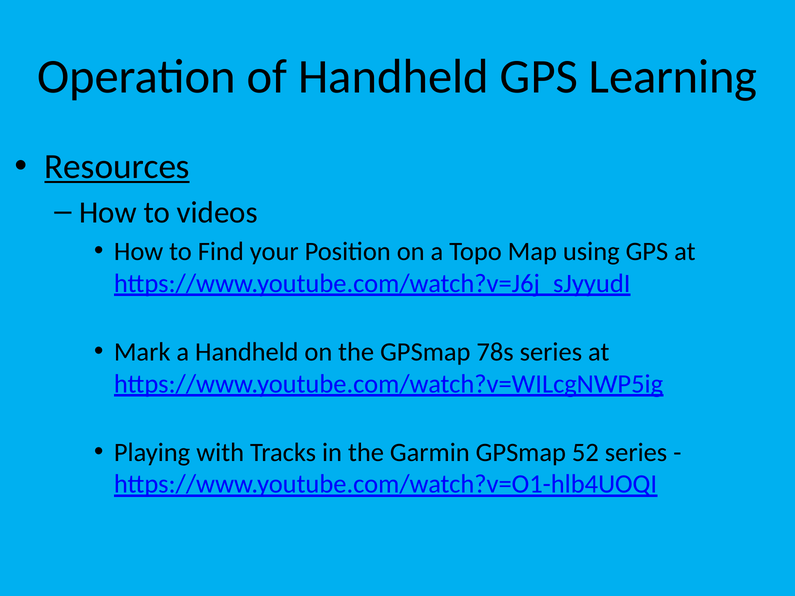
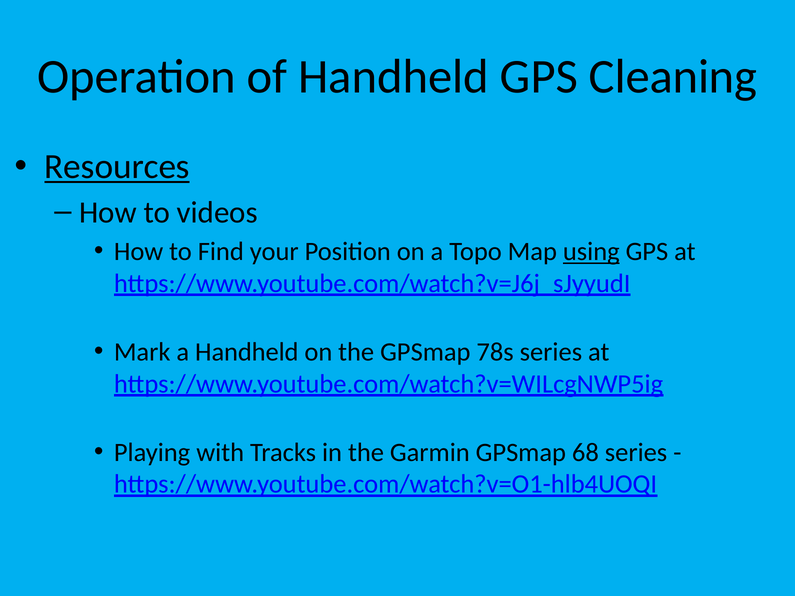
Learning: Learning -> Cleaning (673, 77)
using underline: none -> present (591, 252)
52: 52 -> 68 (585, 453)
